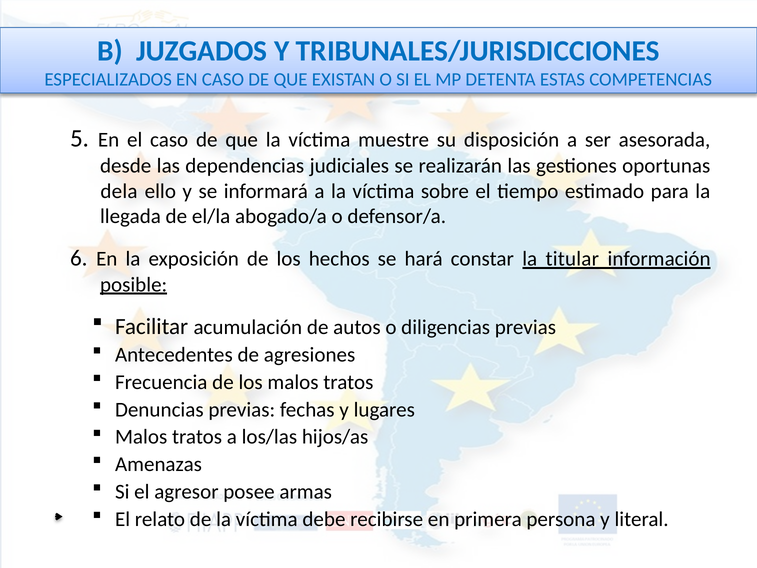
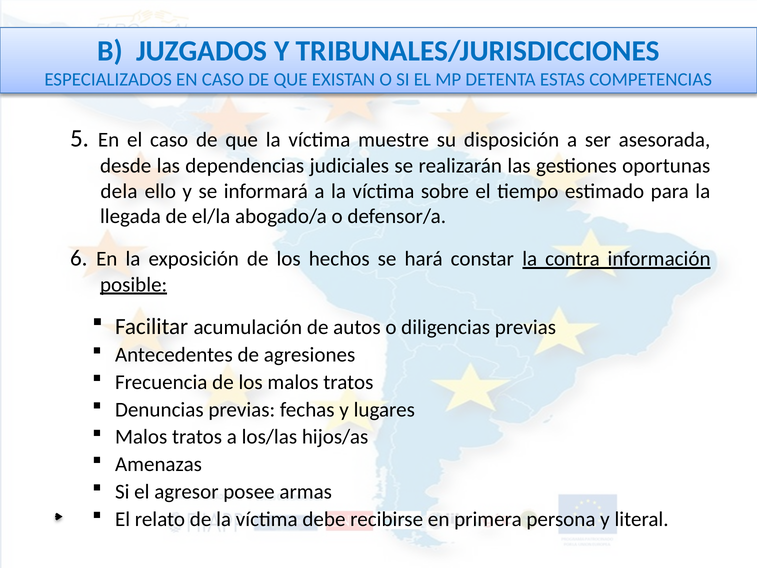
titular: titular -> contra (572, 259)
